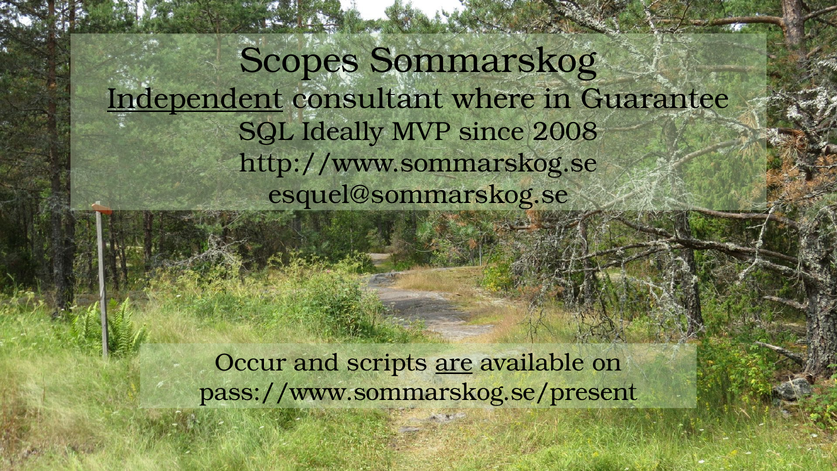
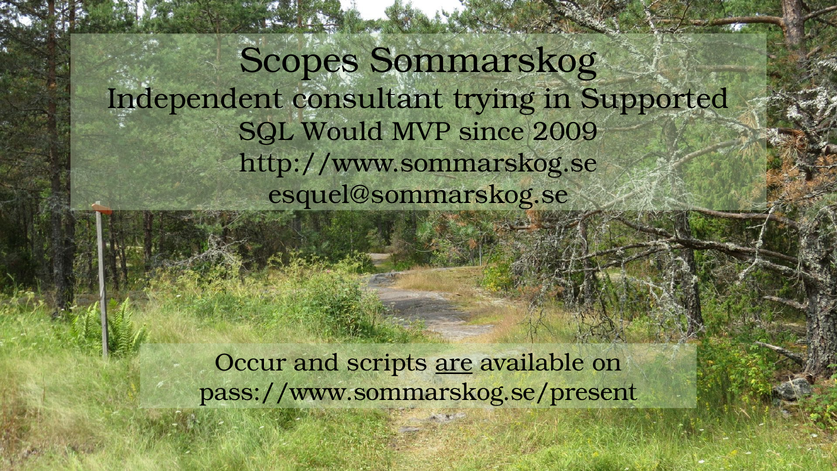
Independent underline: present -> none (195, 99)
where: where -> trying (494, 99)
Guarantee: Guarantee -> Supported (655, 99)
Ideally: Ideally -> Would (343, 132)
2008: 2008 -> 2009 (565, 132)
